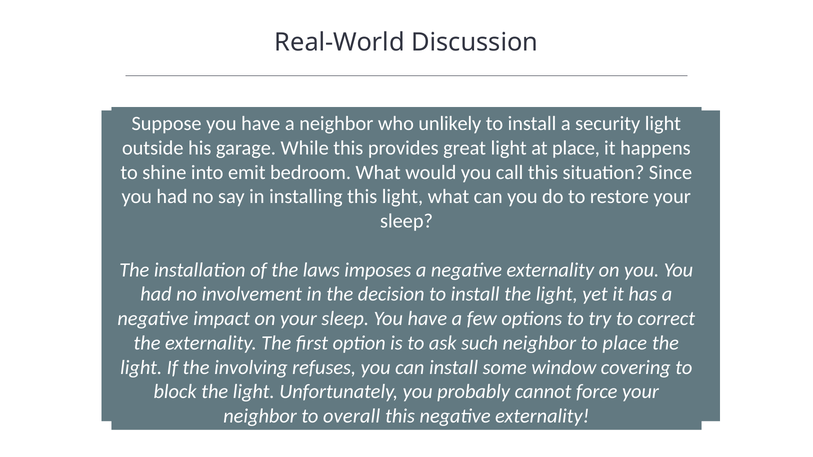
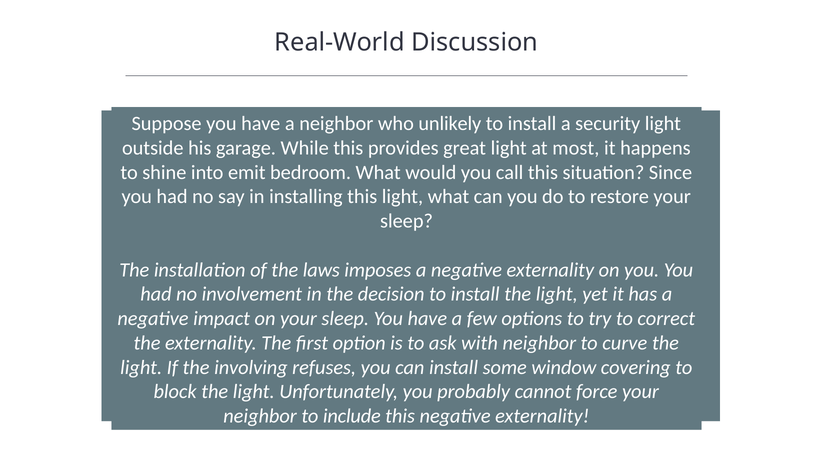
at place: place -> most (576, 148)
such: such -> with (479, 343)
to place: place -> curve (625, 343)
overall: overall -> include (352, 416)
